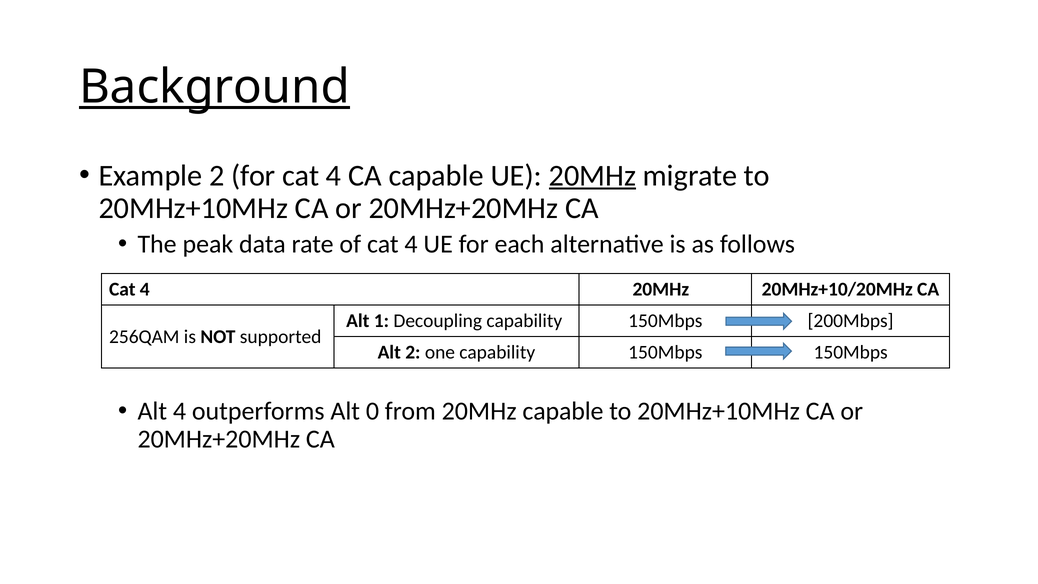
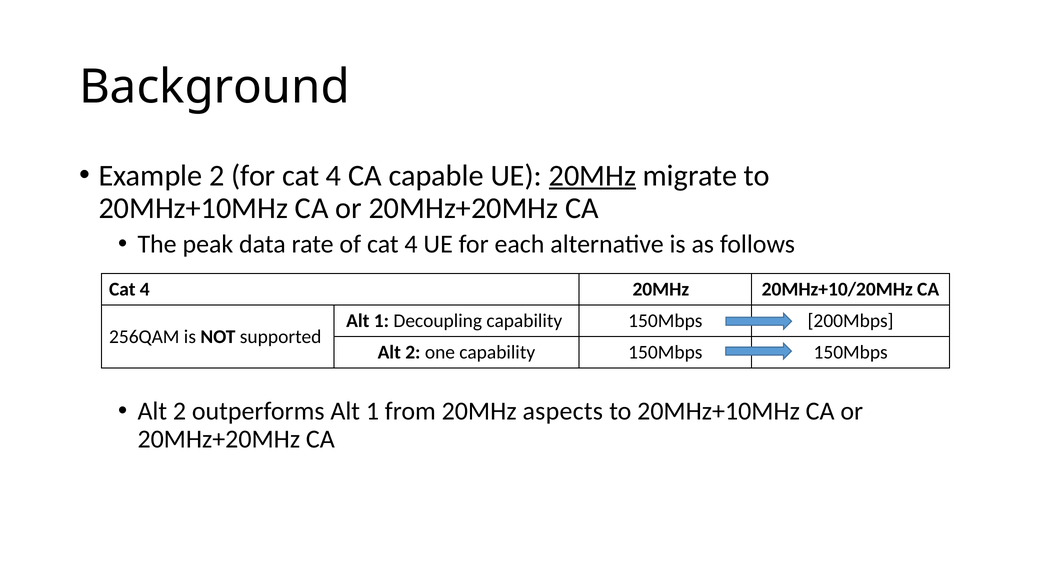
Background underline: present -> none (214, 87)
4: 4 -> 2 (180, 411)
outperforms Alt 0: 0 -> 1 (372, 411)
20MHz capable: capable -> aspects (563, 411)
